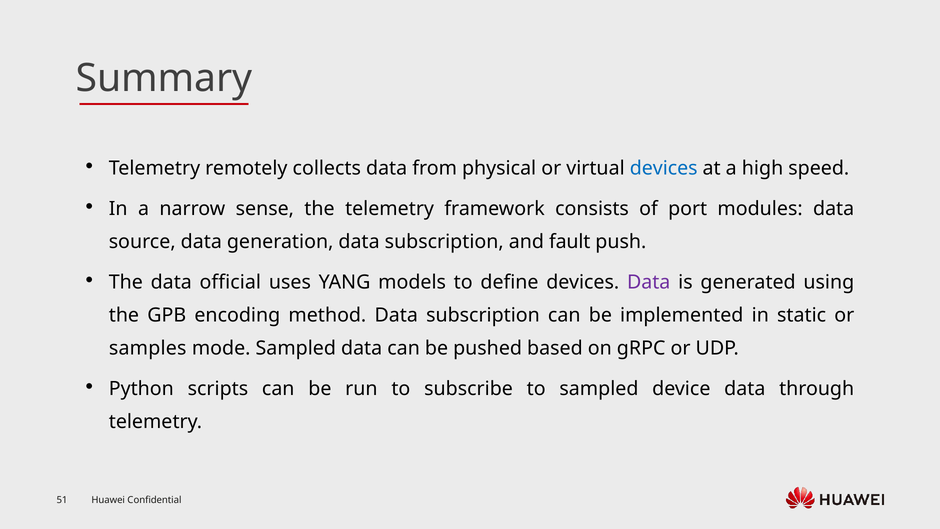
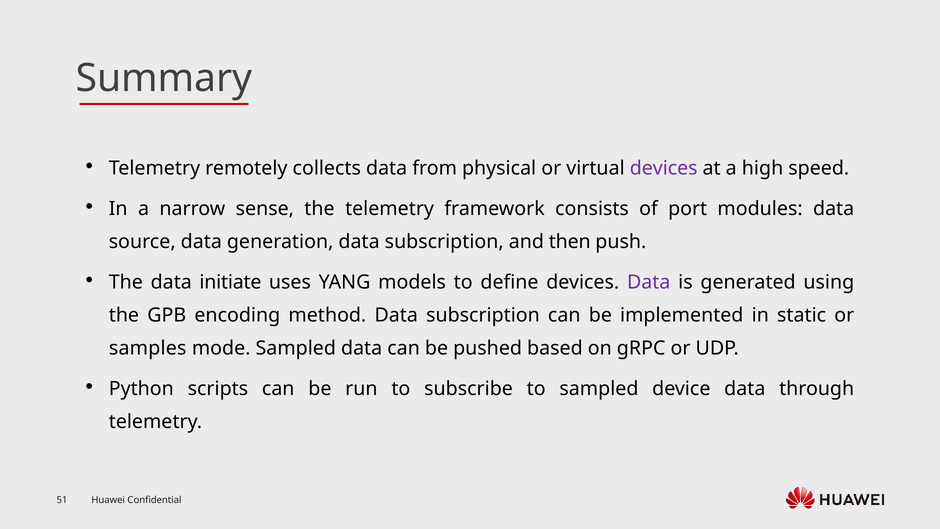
devices colour: blue -> purple (664, 168)
fault: fault -> then (570, 242)
official: official -> initiate (230, 282)
